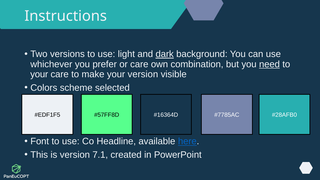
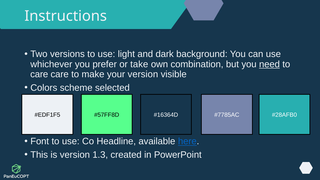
dark underline: present -> none (165, 54)
or care: care -> take (139, 64)
your: your -> care (39, 74)
7.1: 7.1 -> 1.3 (100, 155)
